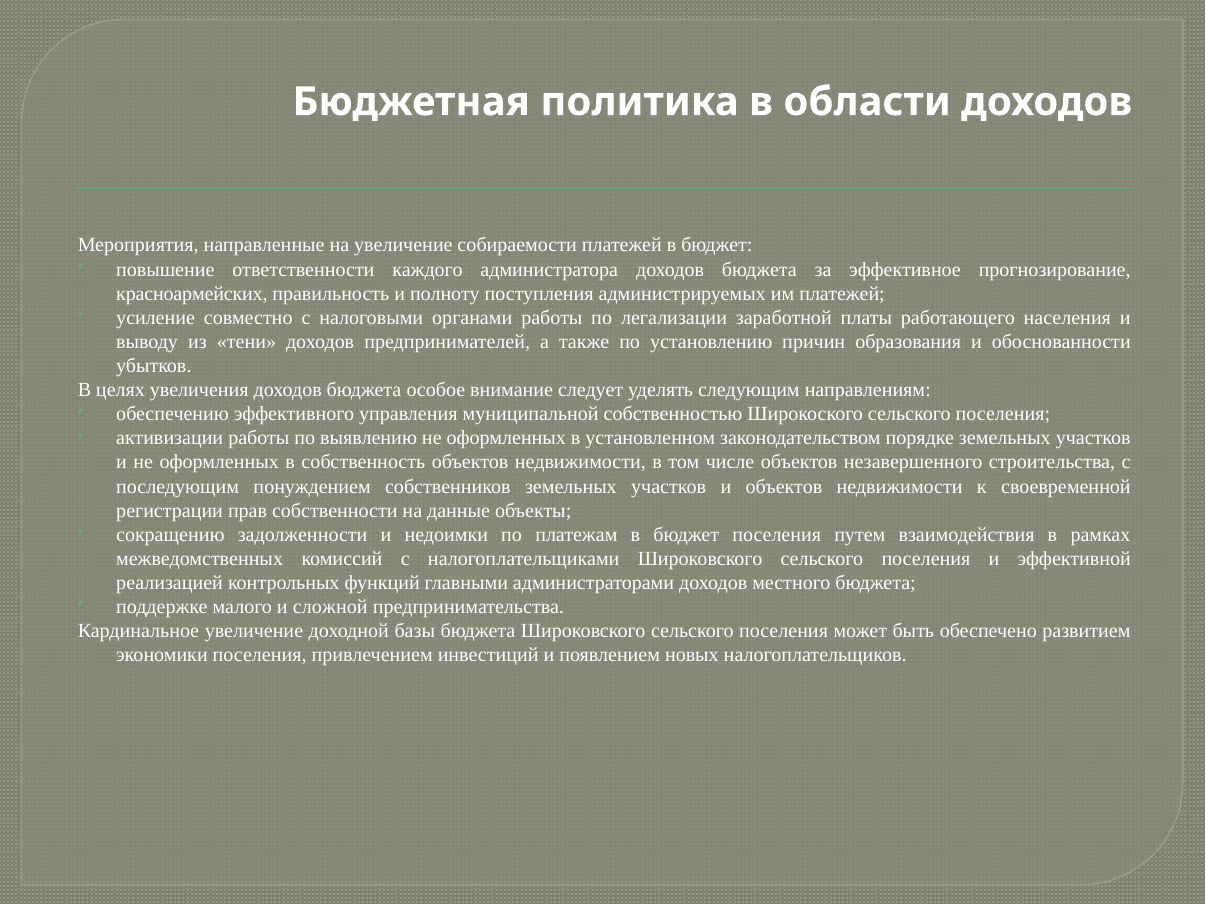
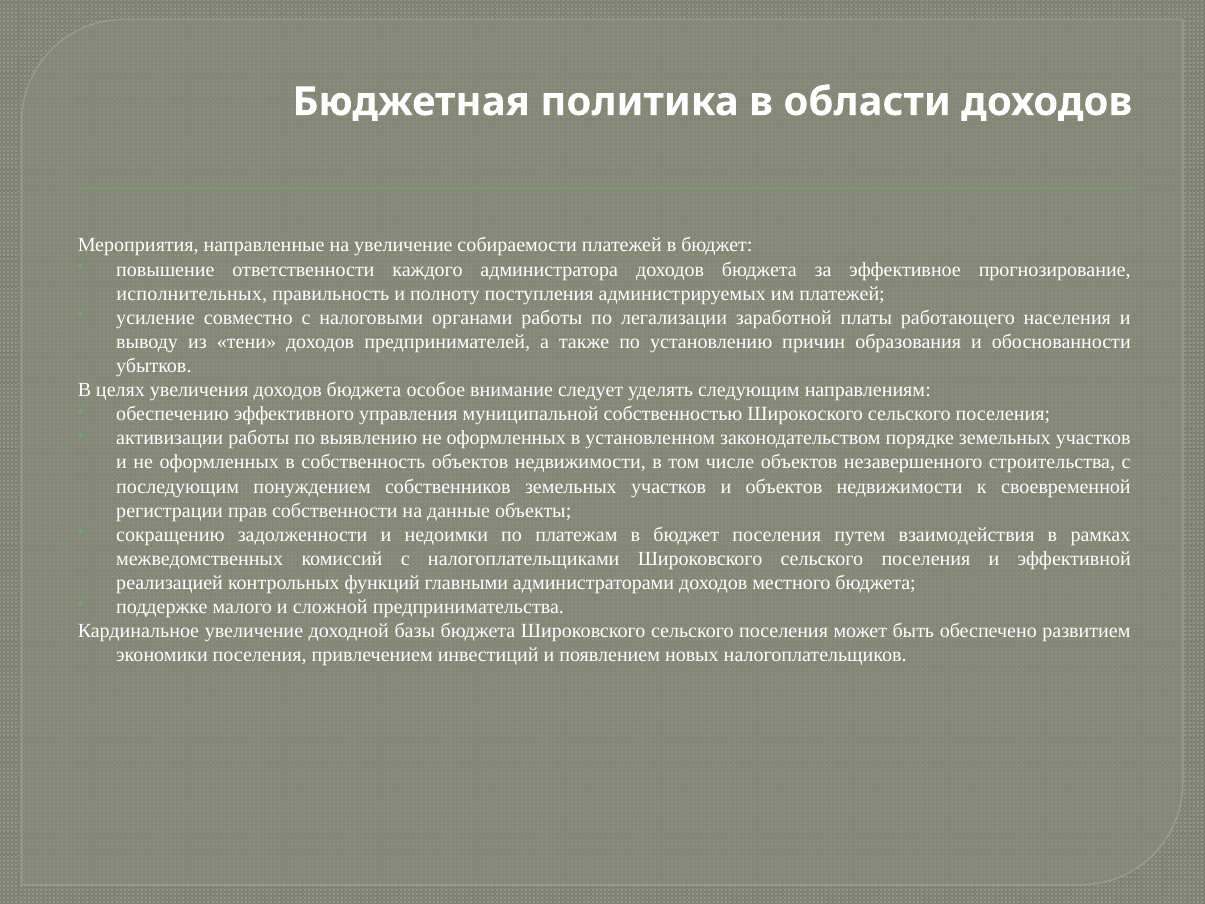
красноармейских: красноармейских -> исполнительных (192, 293)
